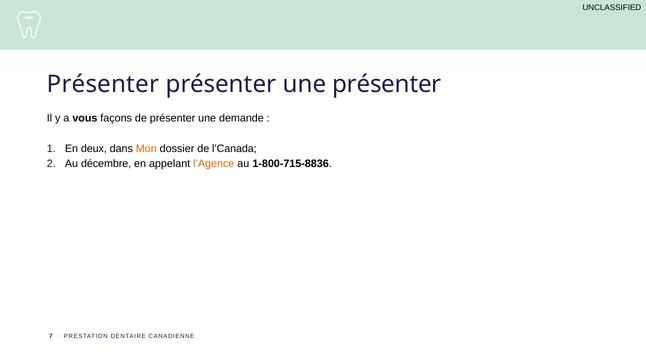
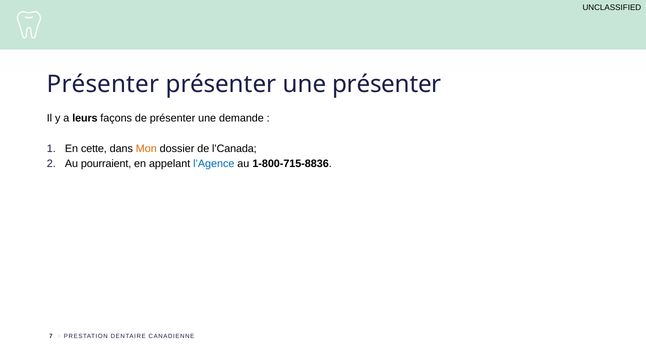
vous: vous -> leurs (85, 119)
deux: deux -> cette (94, 149)
décembre: décembre -> pourraient (106, 164)
l’Agence colour: orange -> blue (214, 164)
